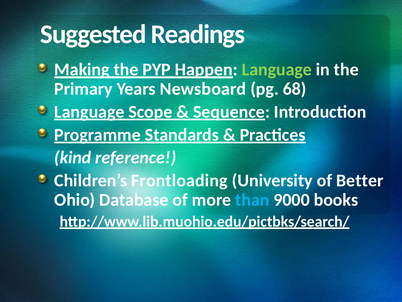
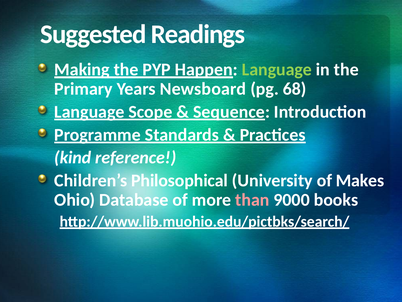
Frontloading: Frontloading -> Philosophical (180, 180)
Better: Better -> Makes (360, 180)
than colour: light blue -> pink (252, 200)
